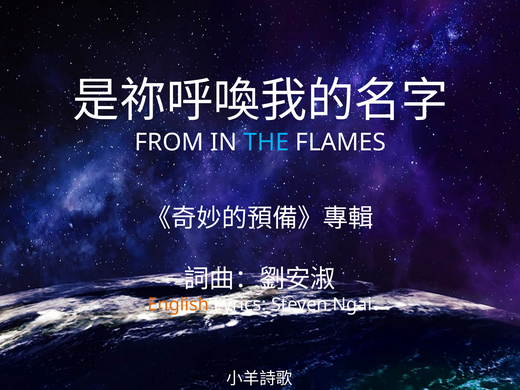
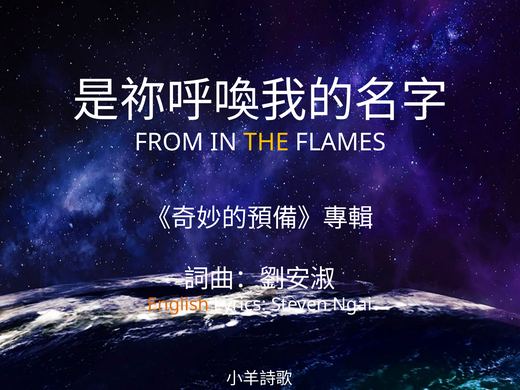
THE colour: light blue -> yellow (266, 142)
